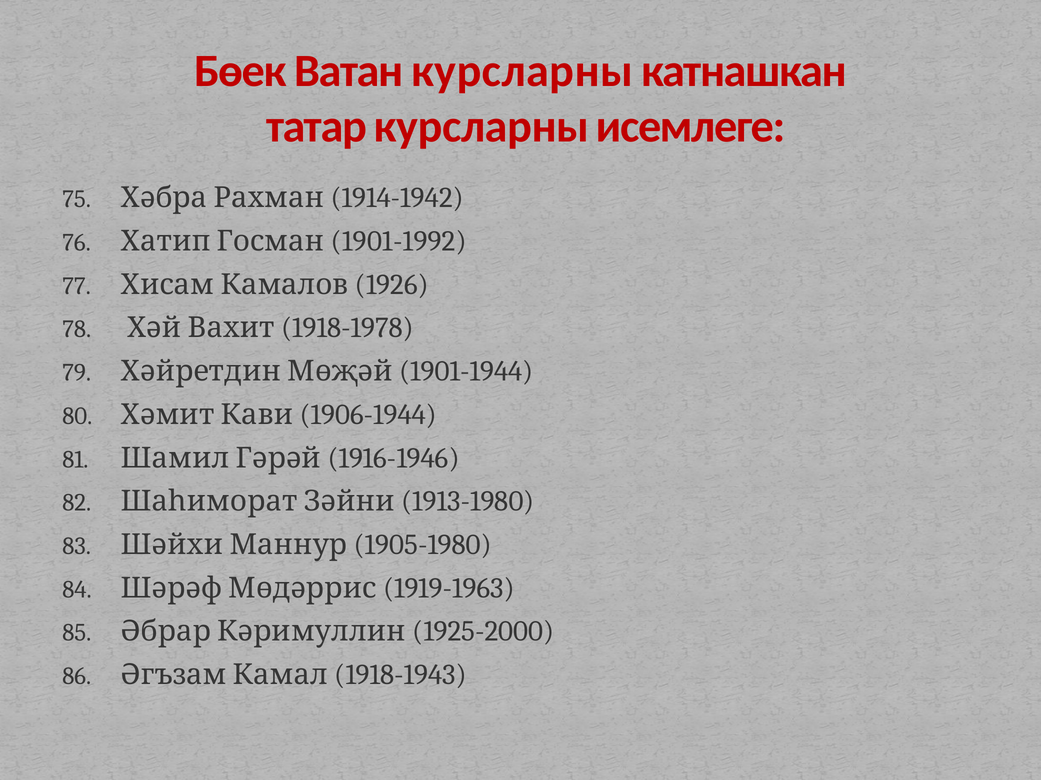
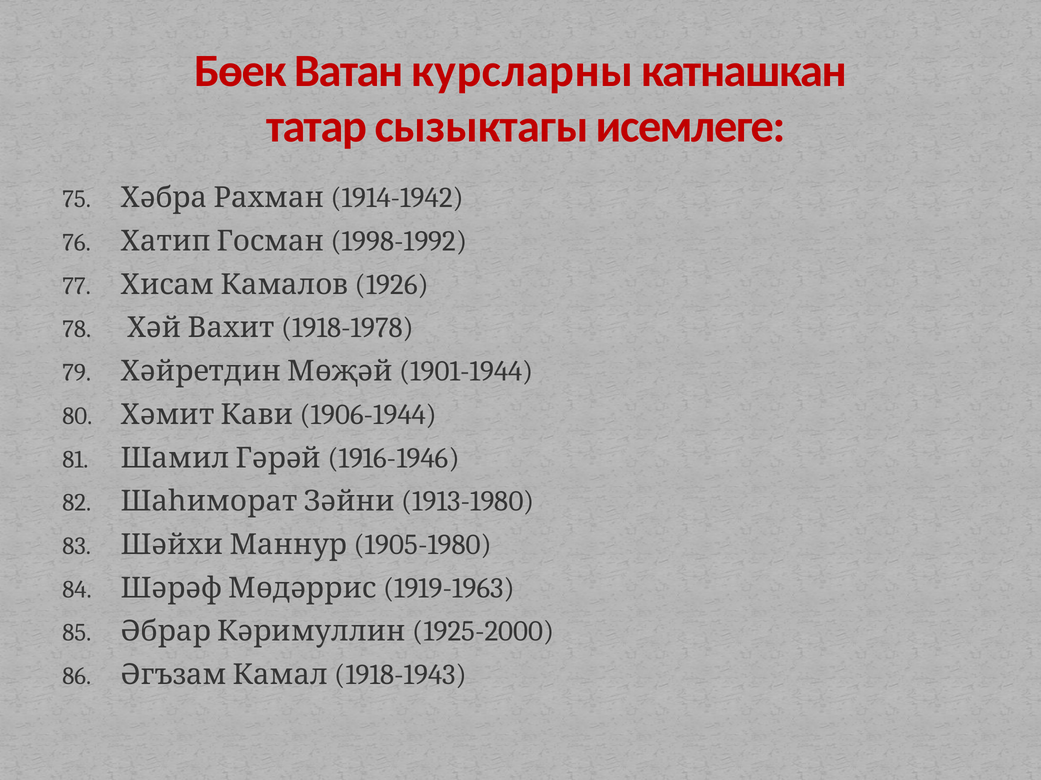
татар курсларны: курсларны -> сызыктагы (482, 126)
1901-1992: 1901-1992 -> 1998-1992 (399, 241)
